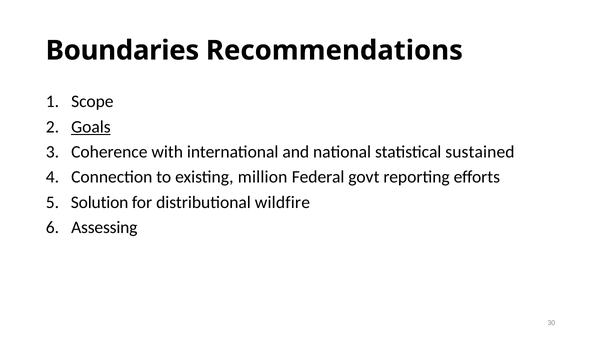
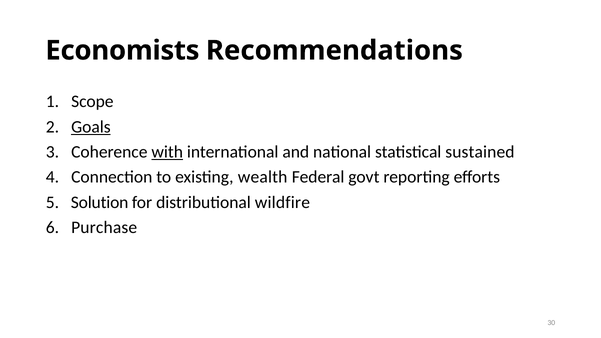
Boundaries: Boundaries -> Economists (122, 50)
with underline: none -> present (167, 152)
million: million -> wealth (263, 177)
Assessing: Assessing -> Purchase (104, 228)
